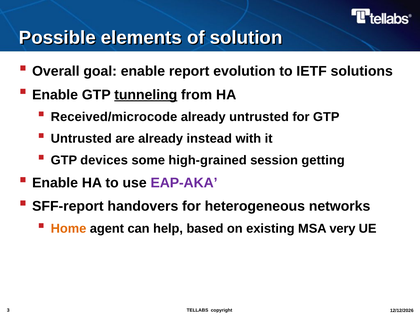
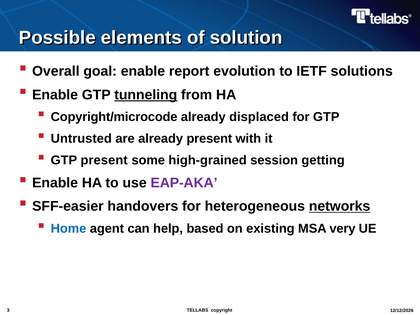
Received/microcode: Received/microcode -> Copyright/microcode (114, 117)
already untrusted: untrusted -> displaced (259, 117)
already instead: instead -> present (209, 139)
GTP devices: devices -> present (104, 160)
SFF-report: SFF-report -> SFF-easier (68, 206)
networks underline: none -> present (340, 206)
Home colour: orange -> blue (69, 229)
